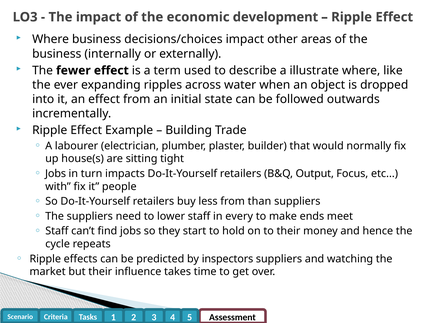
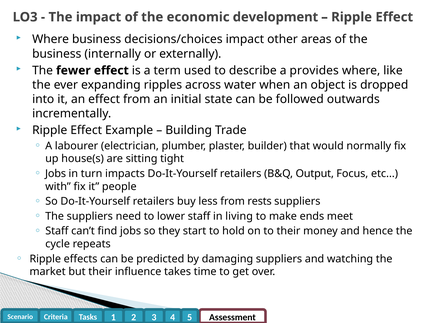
illustrate: illustrate -> provides (314, 70)
than: than -> rests (260, 201)
every: every -> living (239, 216)
inspectors: inspectors -> damaging (227, 258)
